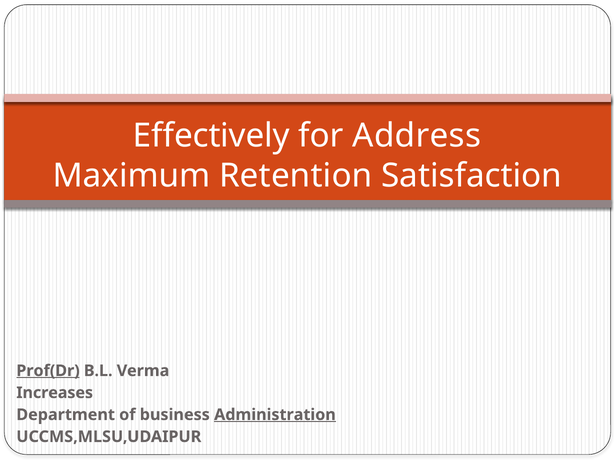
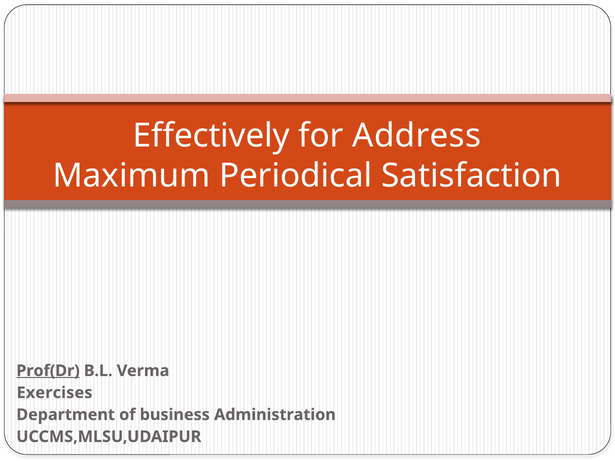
Retention: Retention -> Periodical (296, 176)
Increases: Increases -> Exercises (55, 393)
Administration underline: present -> none (275, 415)
